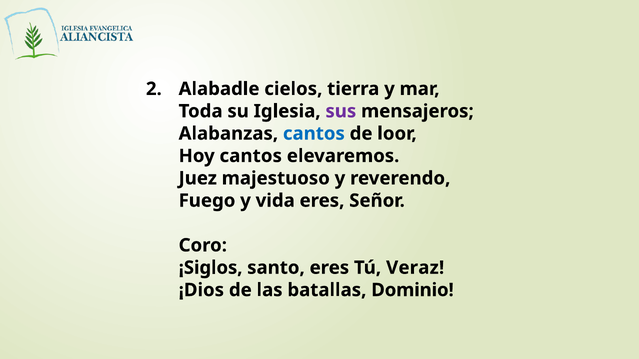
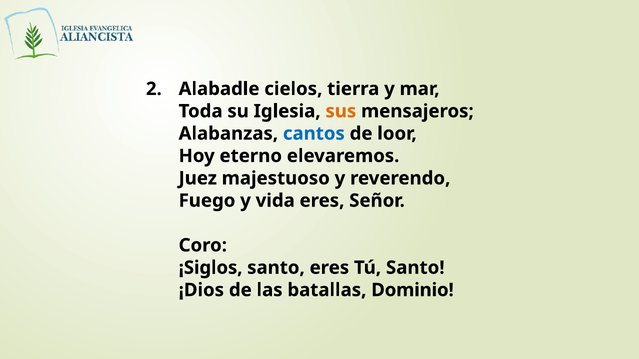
sus colour: purple -> orange (341, 111)
Hoy cantos: cantos -> eterno (251, 156)
Tú Veraz: Veraz -> Santo (415, 268)
